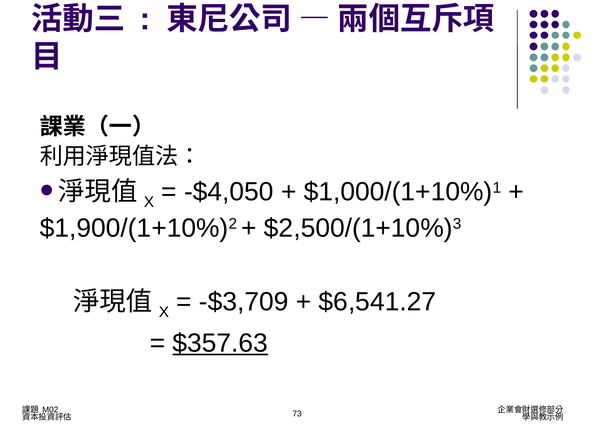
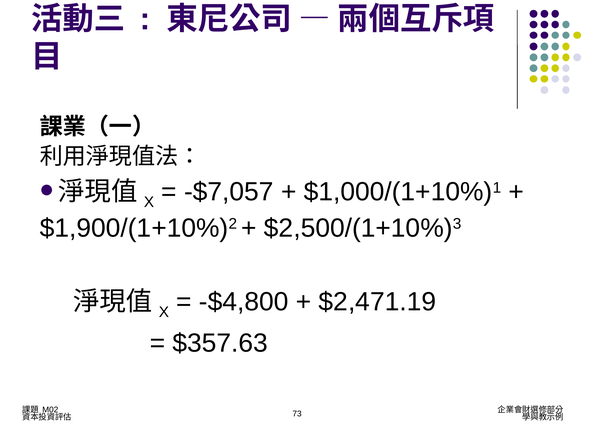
-$4,050: -$4,050 -> -$7,057 (229, 192)
-$3,709: -$3,709 -> -$4,800 (244, 302)
$6,541.27: $6,541.27 -> $2,471.19 (377, 302)
$357.63 underline: present -> none (220, 344)
